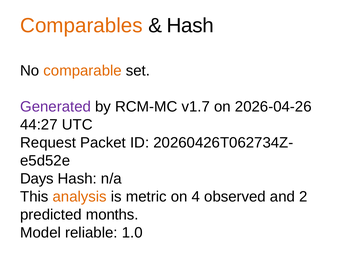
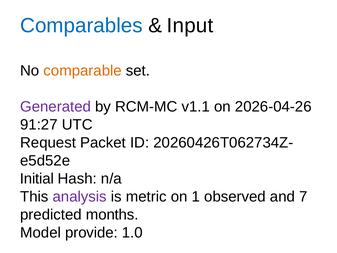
Comparables colour: orange -> blue (81, 26)
Hash: Hash -> Input (190, 26)
v1.7: v1.7 -> v1.1 (196, 107)
44:27: 44:27 -> 91:27 (39, 125)
Days: Days -> Initial (37, 179)
analysis colour: orange -> purple (80, 197)
4: 4 -> 1 (196, 197)
2: 2 -> 7 (303, 197)
reliable: reliable -> provide (91, 232)
